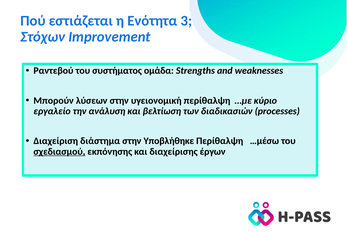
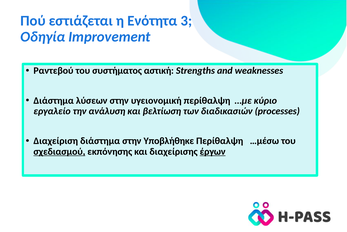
Στόχων: Στόχων -> Οδηγία (43, 37)
ομάδα: ομάδα -> αστική (159, 71)
Μπορούν: Μπορούν -> Διάστημα (54, 100)
έργων underline: none -> present (213, 151)
